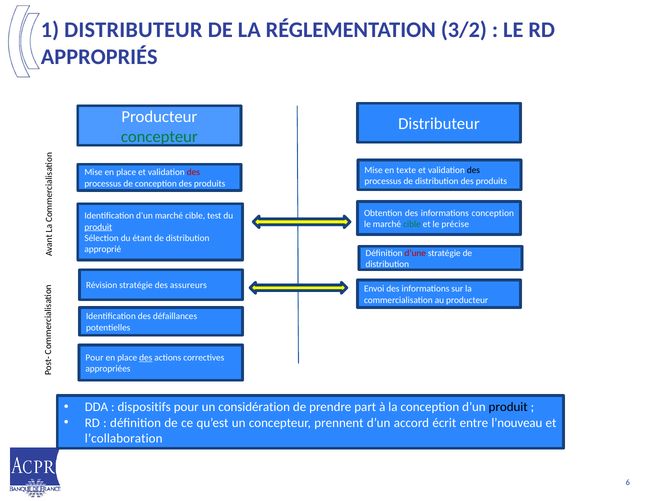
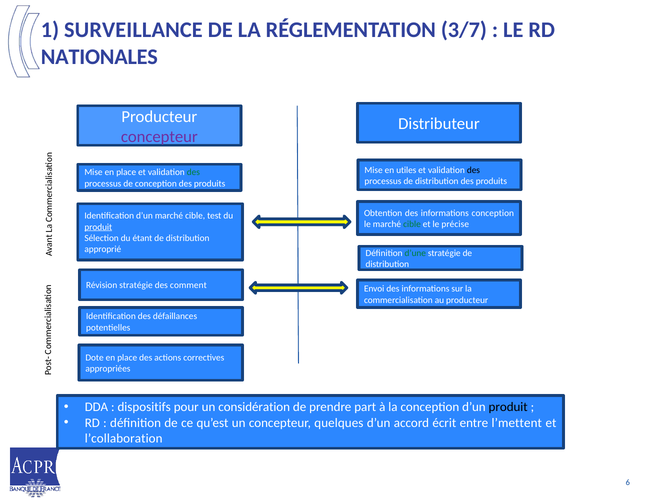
1 DISTRIBUTEUR: DISTRIBUTEUR -> SURVEILLANCE (133, 30)
3/2: 3/2 -> 3/7 (464, 30)
APPROPRIÉS: APPROPRIÉS -> NATIONALES (99, 57)
concepteur colour: green -> purple (159, 137)
texte: texte -> utiles (406, 170)
des colour: red -> green (193, 172)
d’une colour: red -> green (415, 253)
assureurs: assureurs -> comment (188, 285)
Pour: Pour -> Dote (95, 358)
des underline: present -> none (146, 358)
prennent: prennent -> quelques (339, 423)
l’nouveau: l’nouveau -> l’mettent (517, 423)
